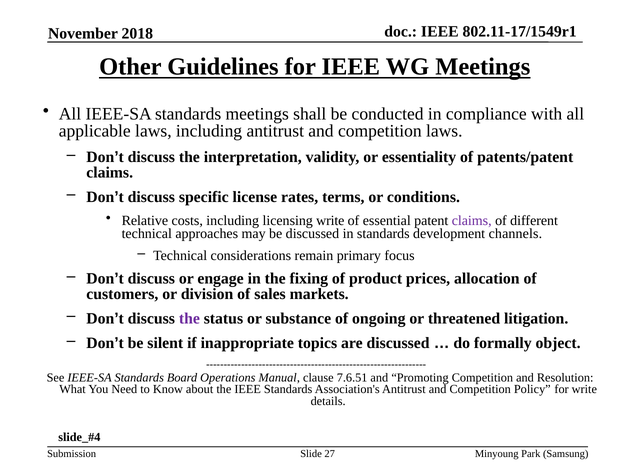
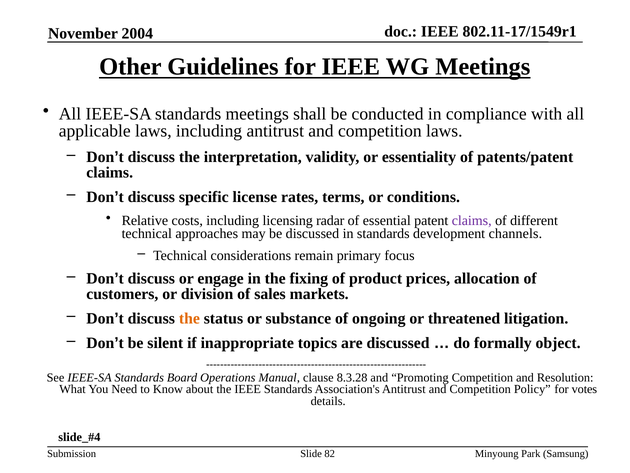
2018: 2018 -> 2004 (137, 34)
licensing write: write -> radar (330, 220)
the colour: purple -> orange (189, 318)
7.6.51: 7.6.51 -> 8.3.28 (352, 377)
for write: write -> votes (584, 389)
27: 27 -> 82 (330, 453)
